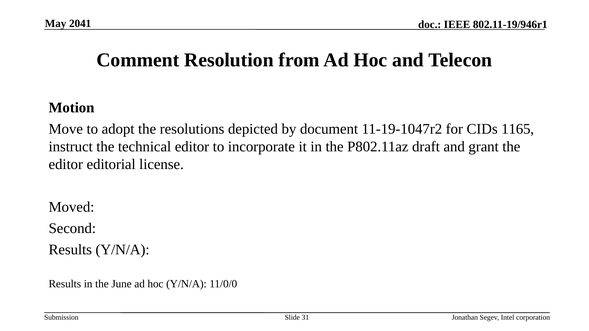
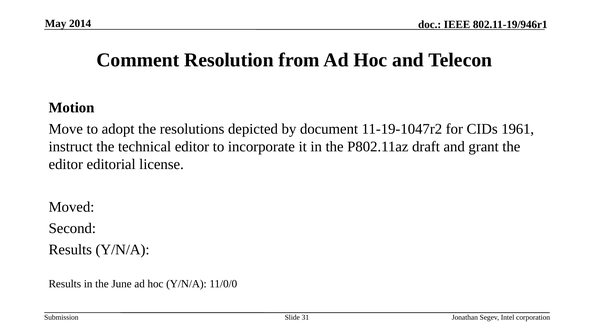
2041: 2041 -> 2014 (80, 23)
1165: 1165 -> 1961 (518, 129)
